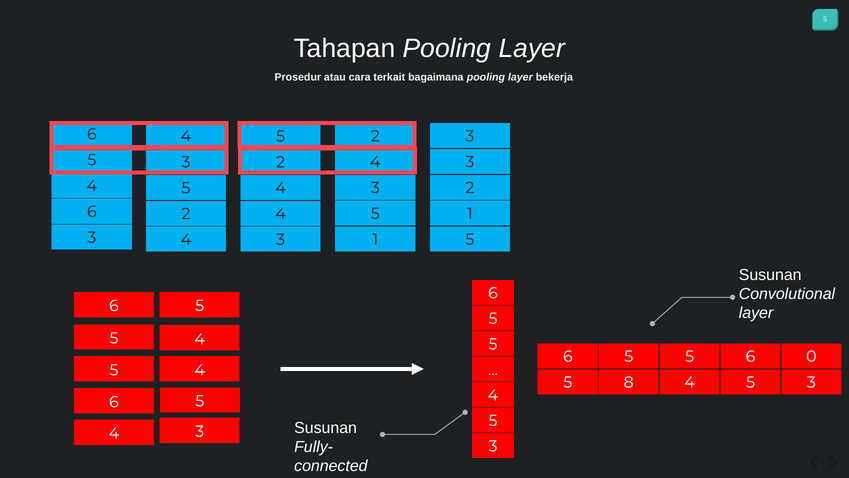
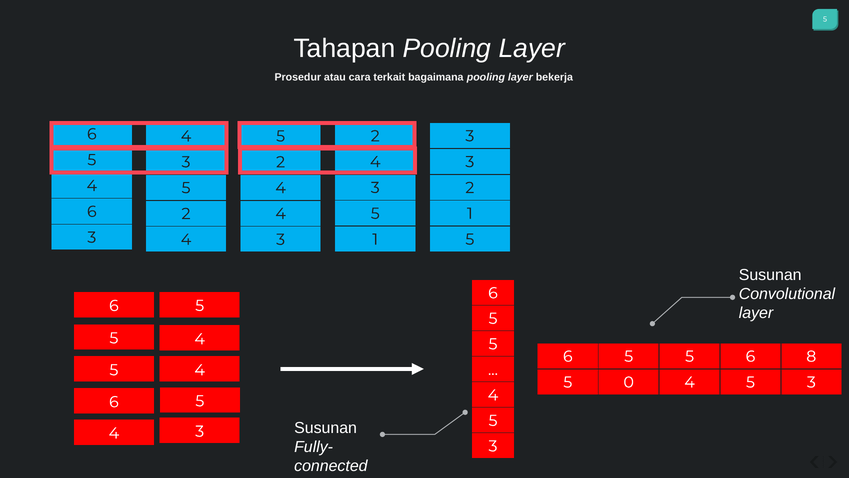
0: 0 -> 8 (811, 356)
8: 8 -> 0 (629, 382)
